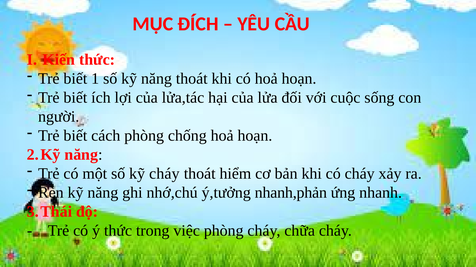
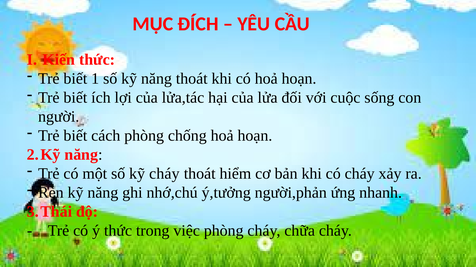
nhanh,phản: nhanh,phản -> người,phản (291, 193)
